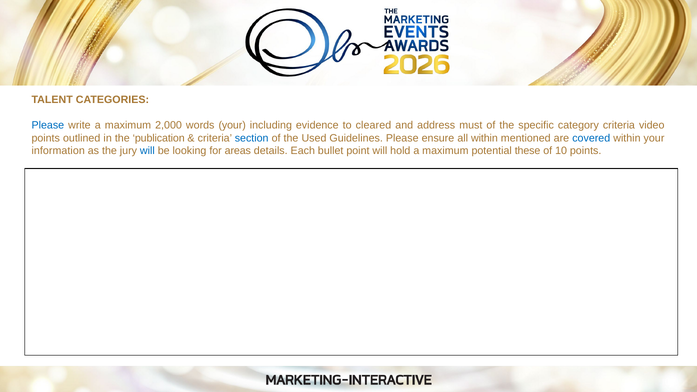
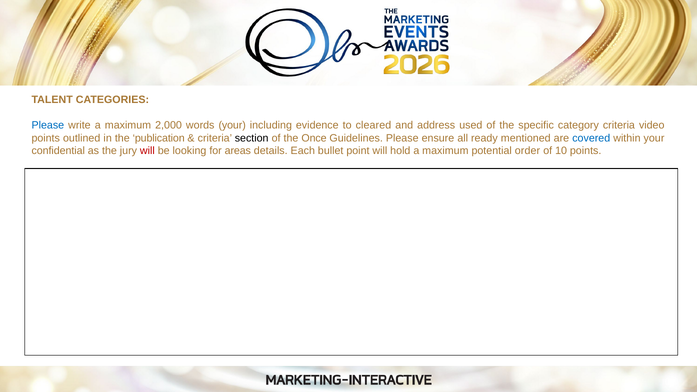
must: must -> used (471, 125)
section colour: blue -> black (252, 138)
Used: Used -> Once (314, 138)
all within: within -> ready (484, 138)
information: information -> confidential (58, 151)
will colour: blue -> red (147, 151)
these: these -> order (527, 151)
